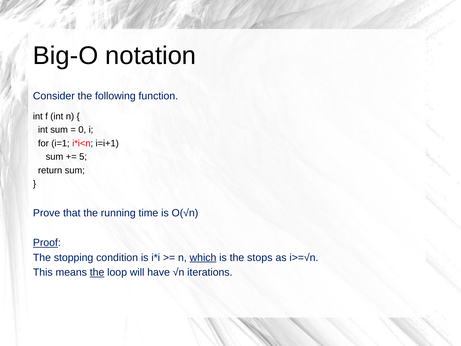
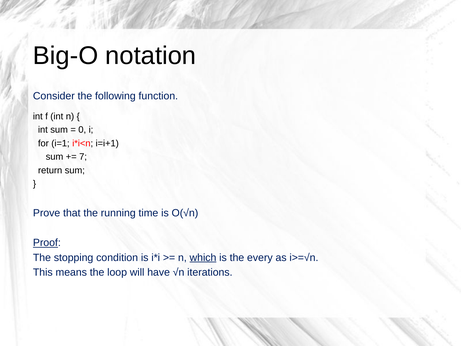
5: 5 -> 7 (83, 157)
stops: stops -> every (260, 257)
the underline: present -> none (97, 272)
